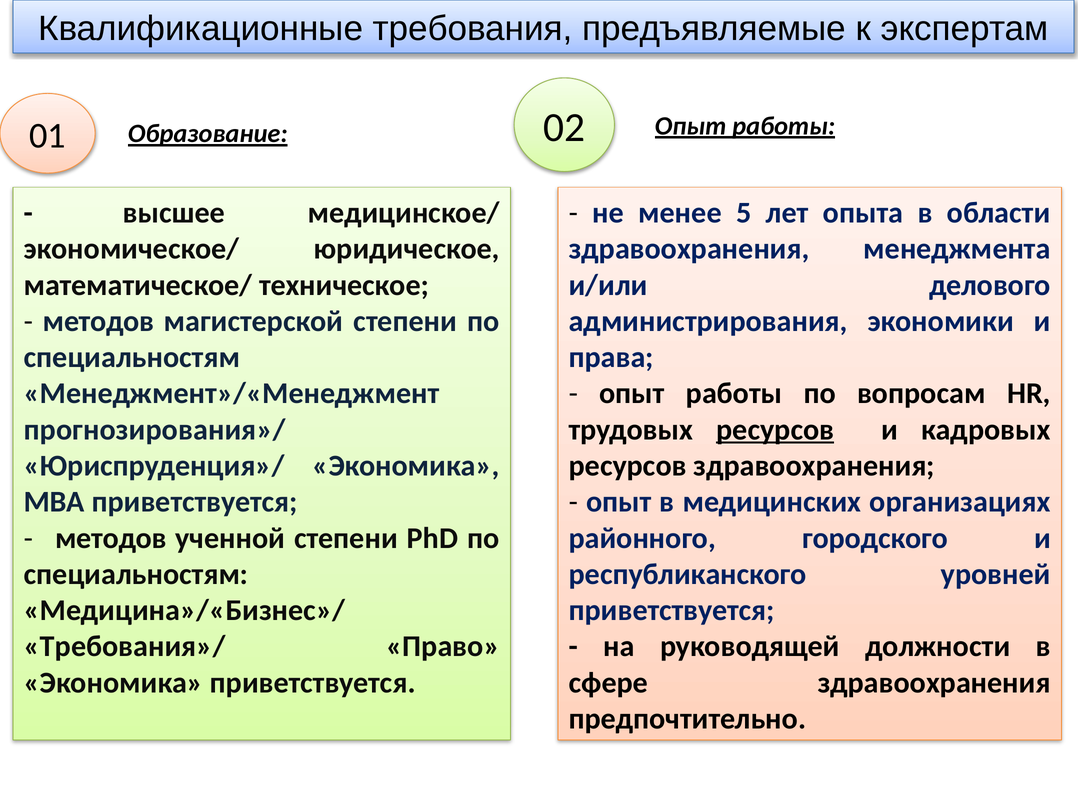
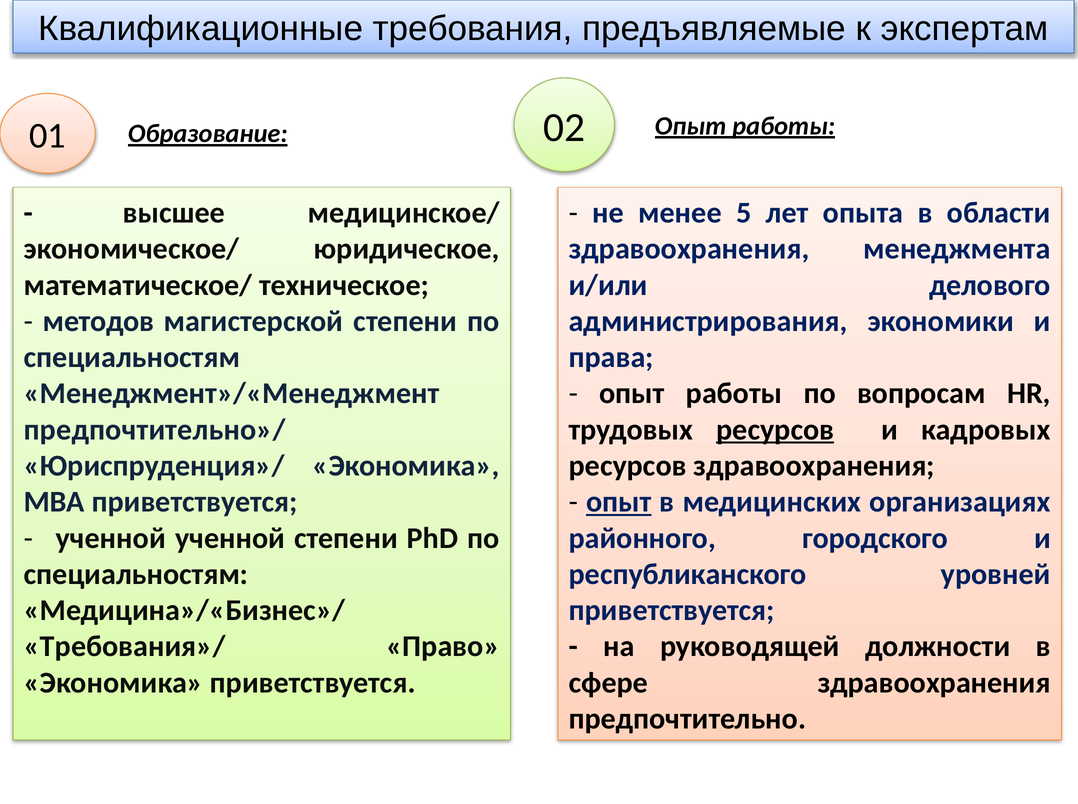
прогнозирования»/: прогнозирования»/ -> предпочтительно»/ (155, 430)
опыт underline: none -> present (619, 502)
методов: методов -> ученной (111, 538)
